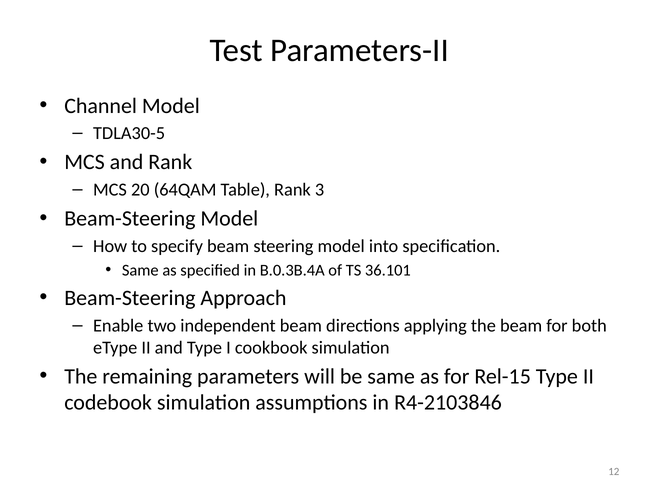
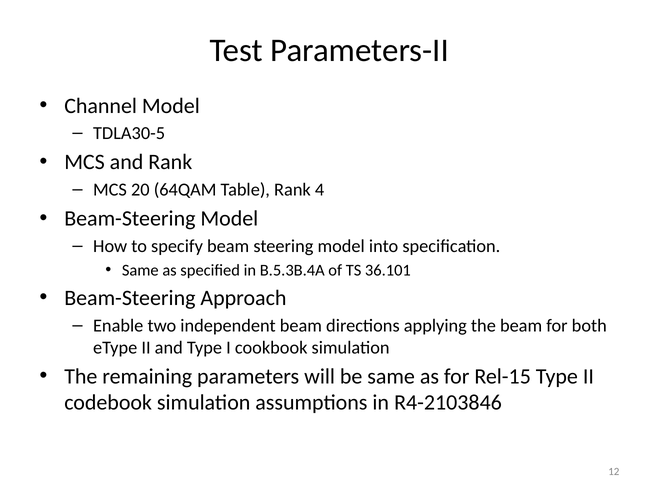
3: 3 -> 4 (320, 190)
B.0.3B.4A: B.0.3B.4A -> B.5.3B.4A (292, 270)
